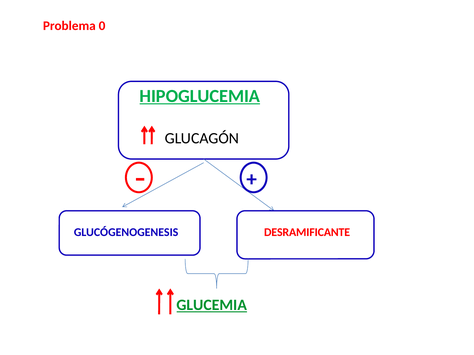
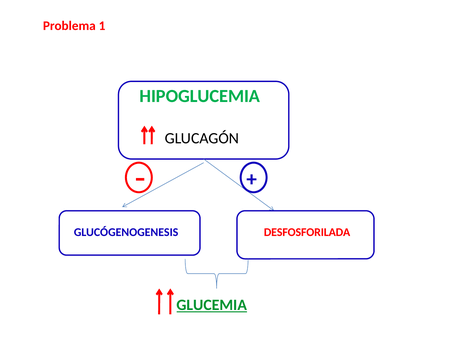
0: 0 -> 1 (102, 26)
HIPOGLUCEMIA underline: present -> none (200, 96)
DESRAMIFICANTE: DESRAMIFICANTE -> DESFOSFORILADA (307, 232)
